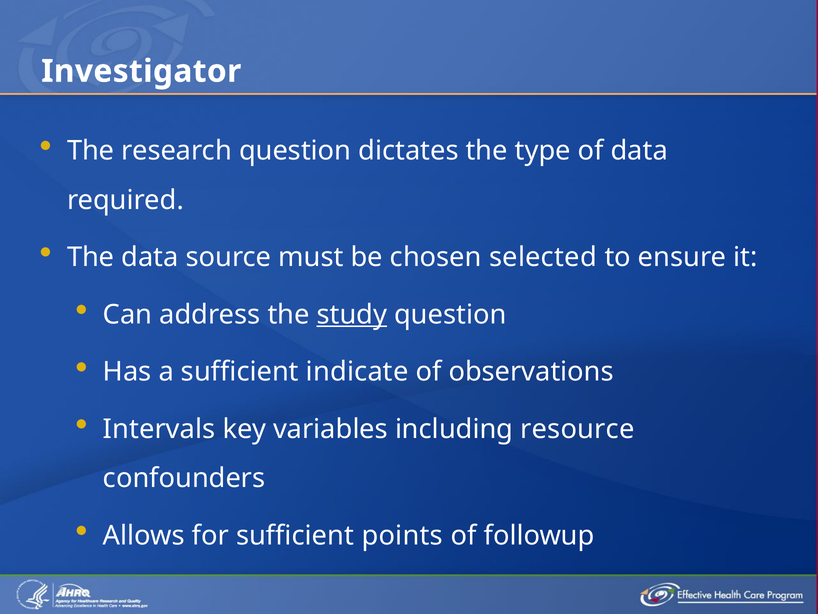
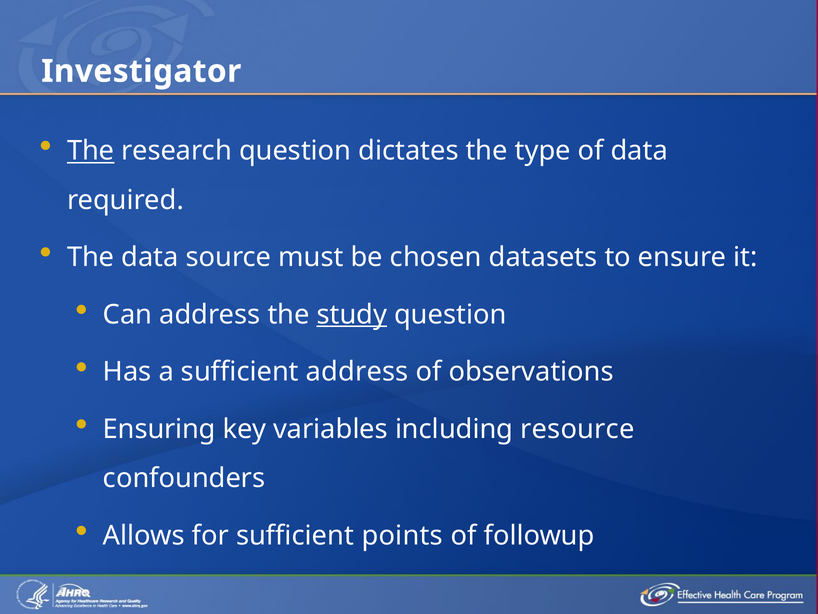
The underline: none -> present (91, 151)
selected: selected -> datasets (543, 257)
sufficient indicate: indicate -> address (357, 372)
Intervals: Intervals -> Ensuring (159, 429)
